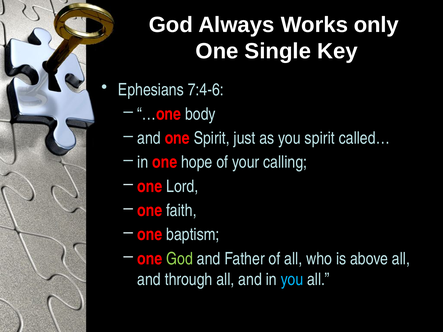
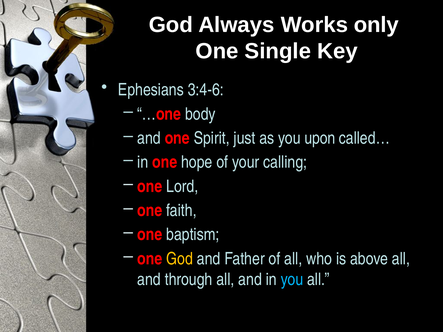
7:4-6: 7:4-6 -> 3:4-6 (206, 90)
you spirit: spirit -> upon (320, 138)
God colour: light green -> yellow (180, 259)
